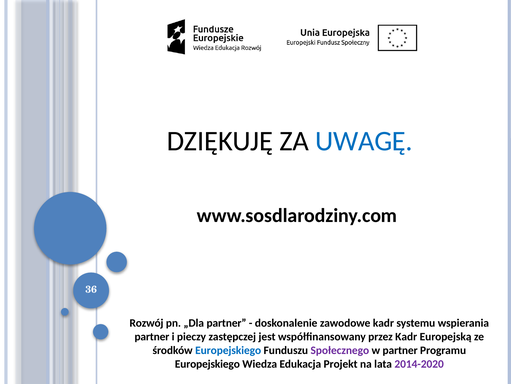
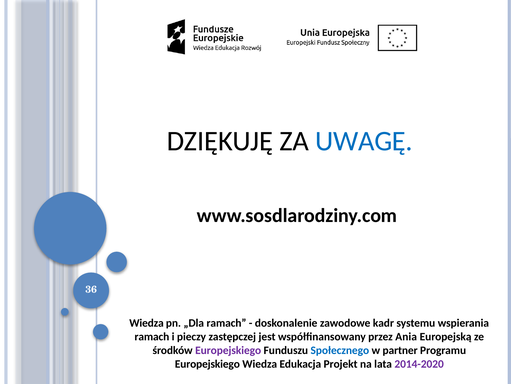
Rozwój: Rozwój -> Wiedza (146, 322)
„Dla partner: partner -> ramach (226, 322)
partner: partner -> ramach (152, 336)
przez Kadr: Kadr -> Ania (406, 336)
Europejskiego colour: blue -> purple (228, 350)
Społecznego colour: purple -> blue (340, 350)
